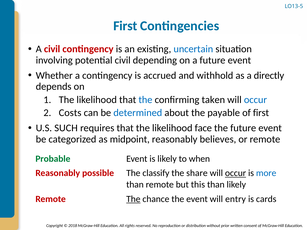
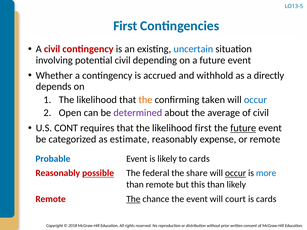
the colour: blue -> orange (145, 100)
Costs: Costs -> Open (70, 113)
determined colour: blue -> purple (138, 113)
payable: payable -> average (224, 113)
of first: first -> civil (261, 113)
SUCH: SUCH -> CONT (66, 128)
likelihood face: face -> first (203, 128)
future underline: none -> present (243, 128)
midpoint: midpoint -> estimate (130, 139)
believes: believes -> expense (218, 139)
Probable colour: green -> blue (53, 159)
to when: when -> cards (199, 159)
possible underline: none -> present (98, 173)
classify: classify -> federal (156, 173)
entry: entry -> court (236, 199)
